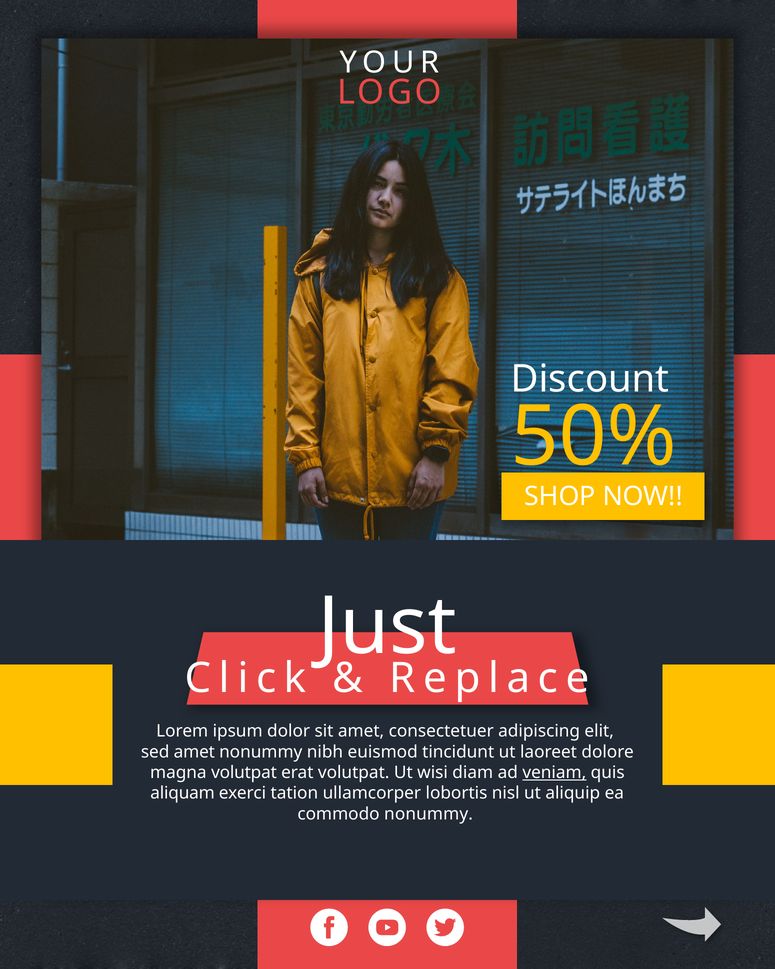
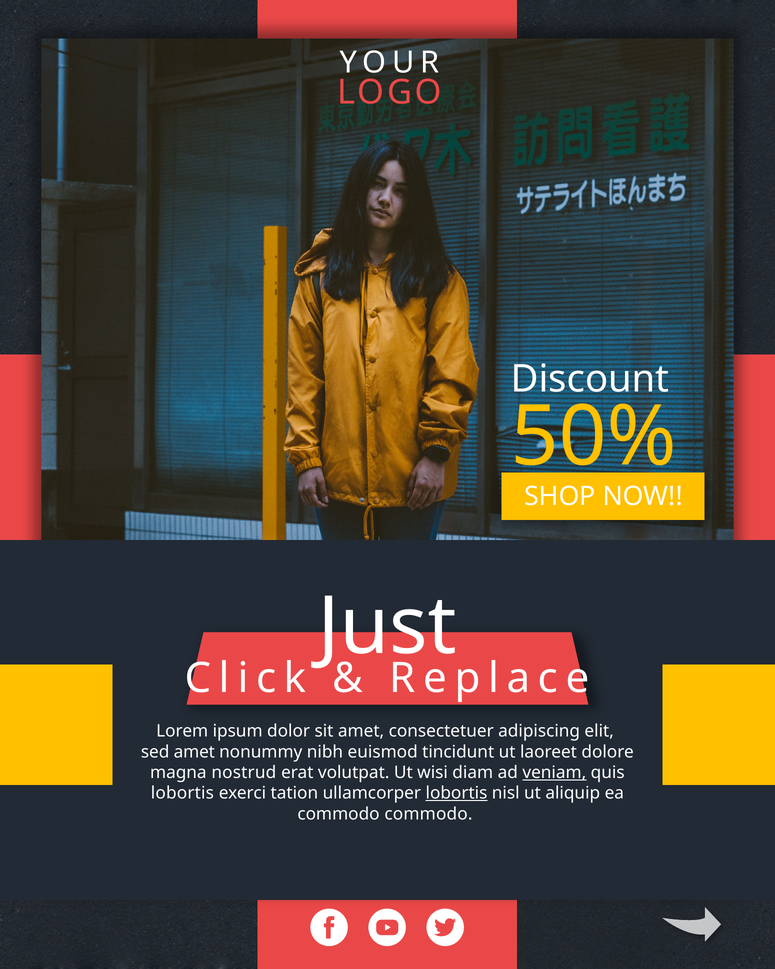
magna volutpat: volutpat -> nostrud (244, 772)
aliquam: aliquam -> lobortis (182, 793)
lobortis underline: none -> present (456, 793)
commodo nonummy: nonummy -> commodo (429, 814)
